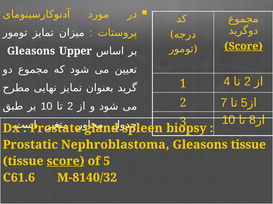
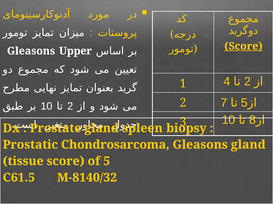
Nephroblastoma: Nephroblastoma -> Chondrosarcoma (115, 145)
Gleasons tissue: tissue -> gland (248, 145)
score underline: present -> none (66, 162)
C61.6: C61.6 -> C61.5 (19, 178)
